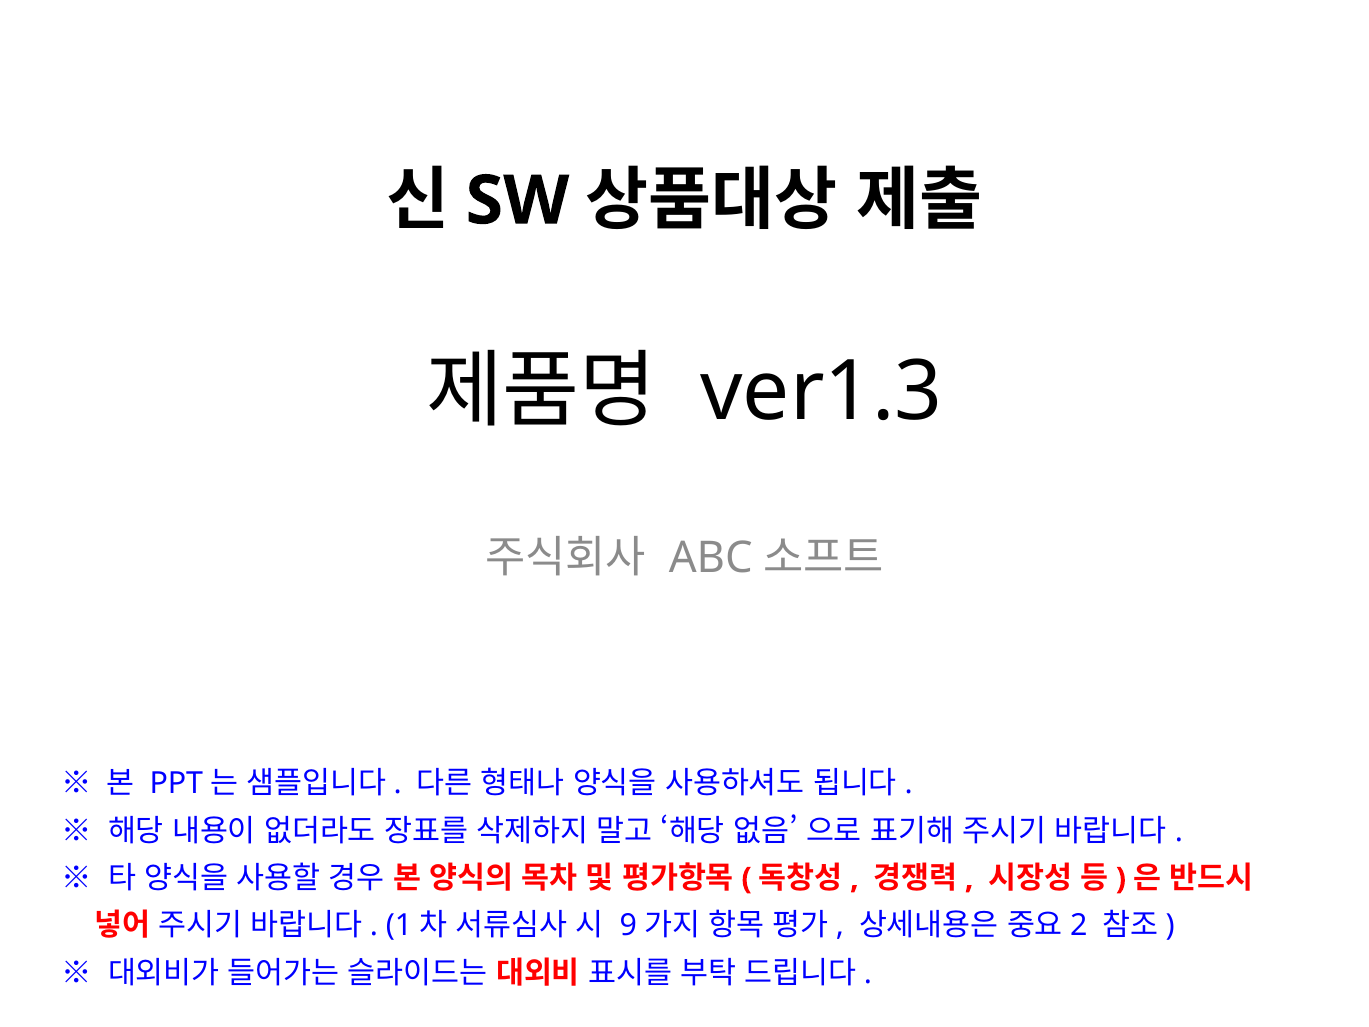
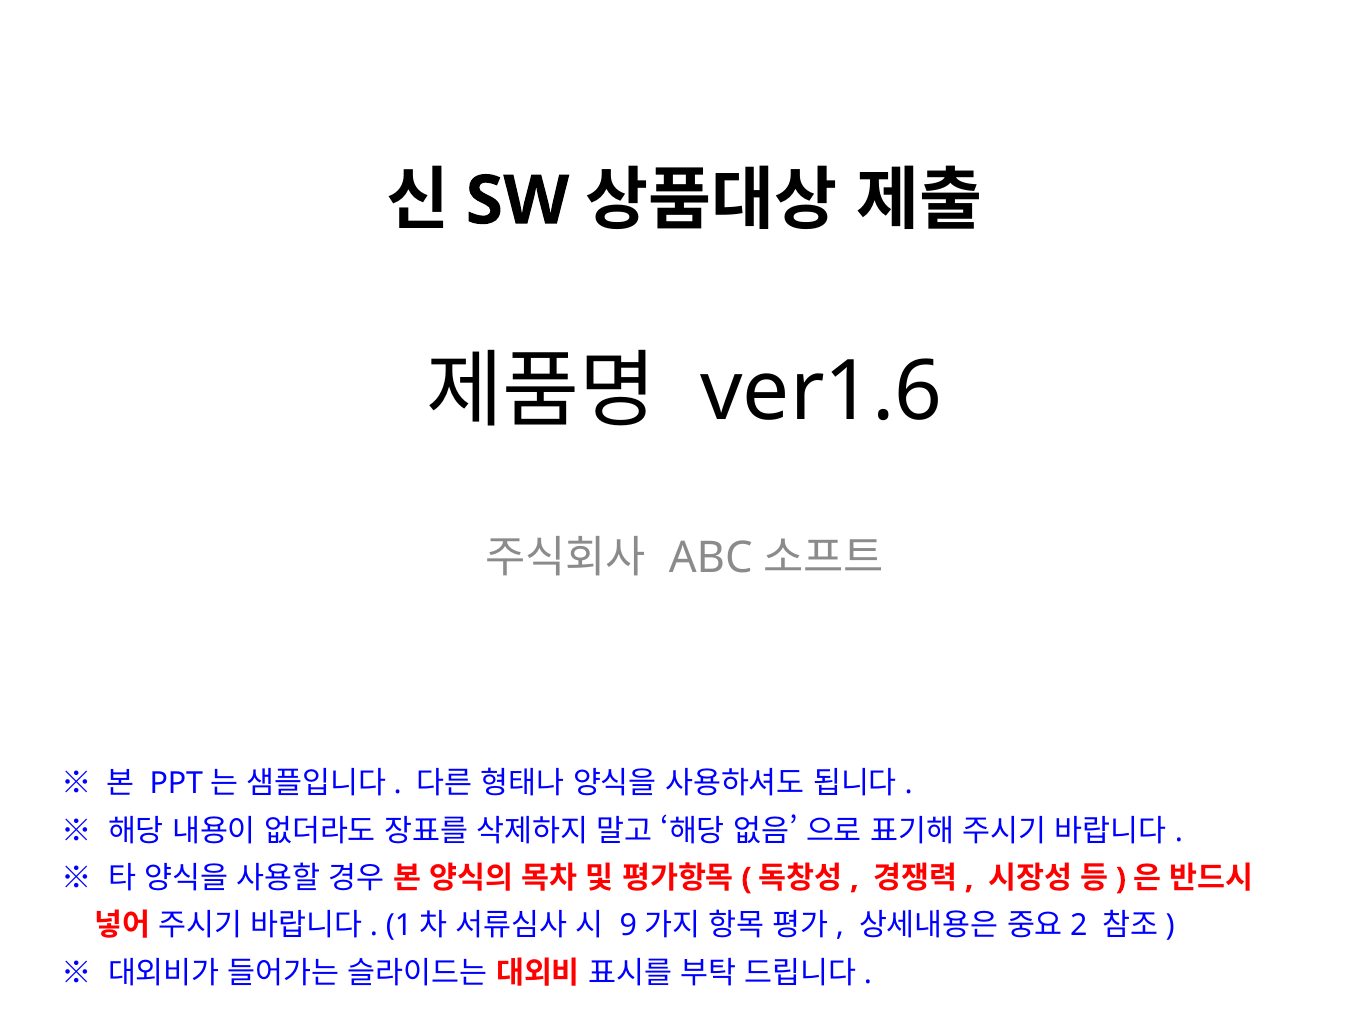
ver1.3: ver1.3 -> ver1.6 (822, 392)
